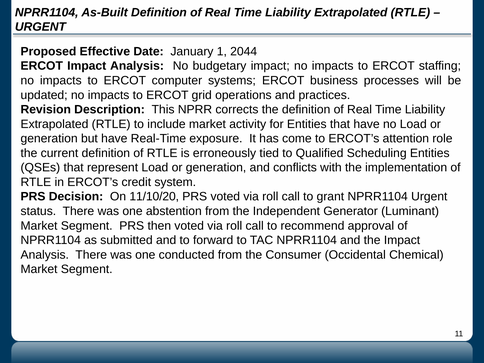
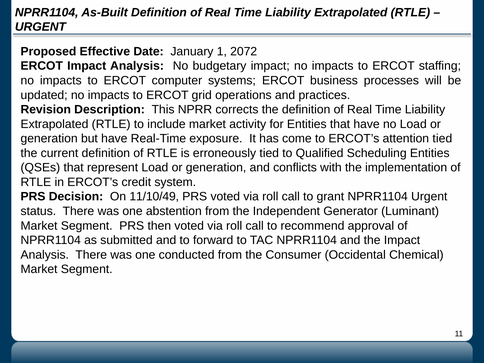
2044: 2044 -> 2072 (244, 51)
attention role: role -> tied (442, 139)
11/10/20: 11/10/20 -> 11/10/49 (154, 197)
